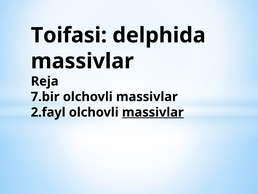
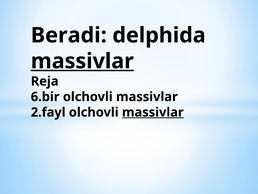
Toifasi: Toifasi -> Beradi (69, 35)
massivlar underline: none -> present (82, 61)
7.bir: 7.bir -> 6.bir (45, 97)
